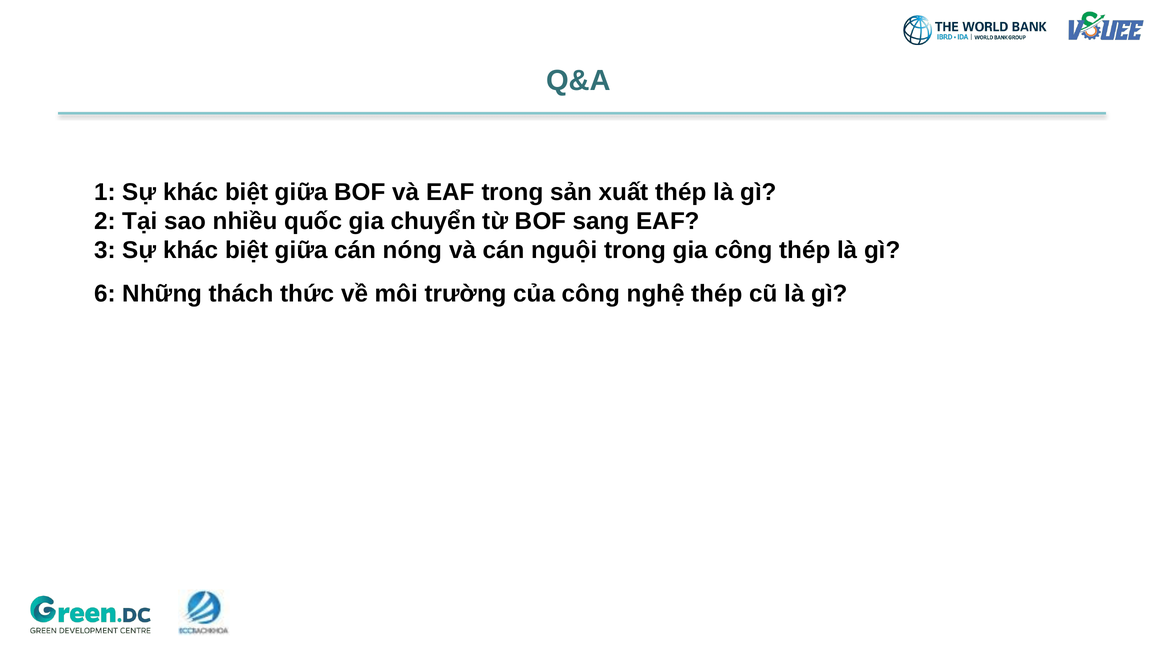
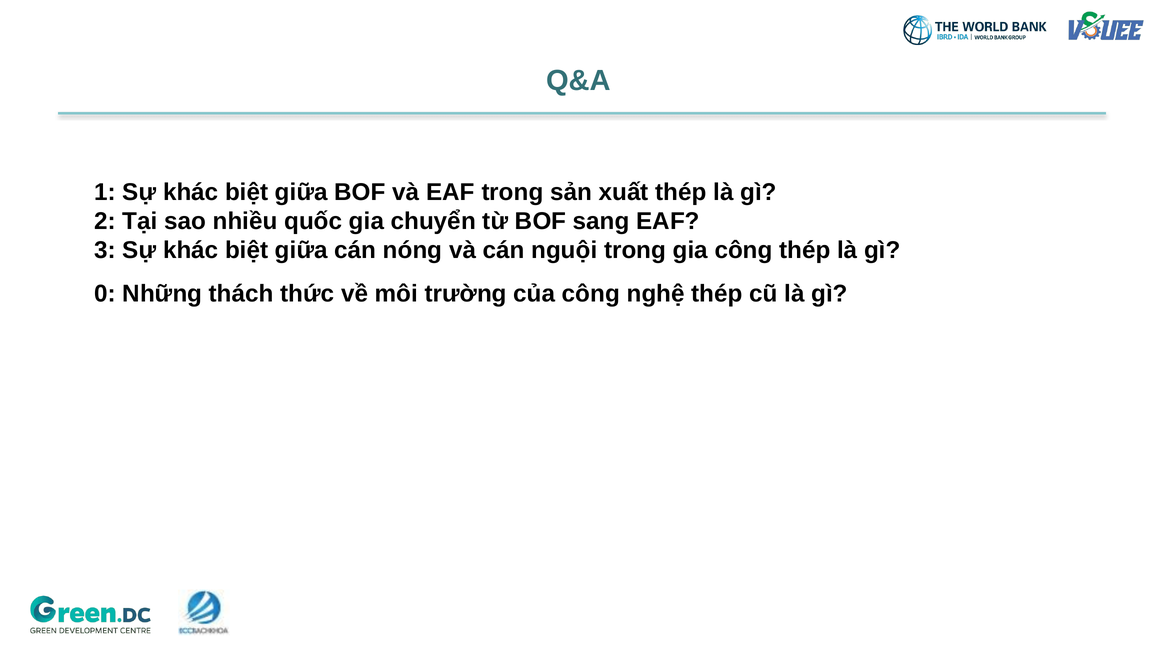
6: 6 -> 0 (105, 294)
